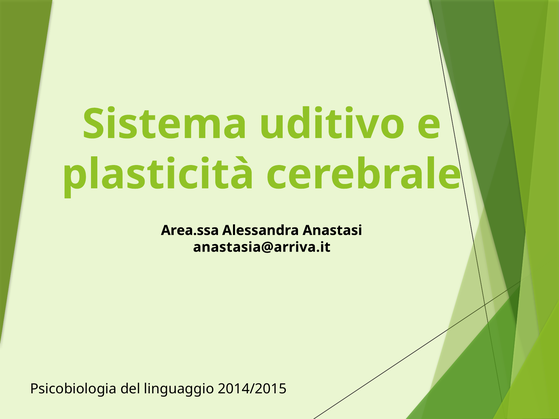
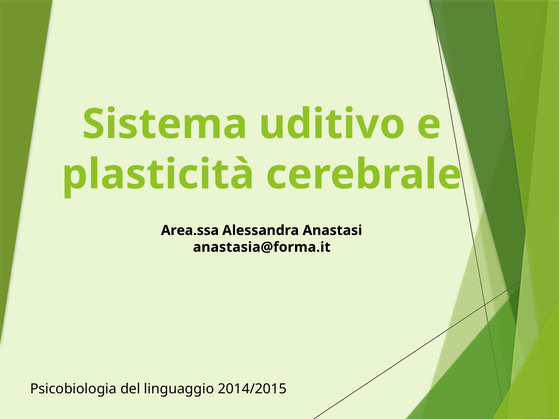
anastasia@arriva.it: anastasia@arriva.it -> anastasia@forma.it (262, 247)
